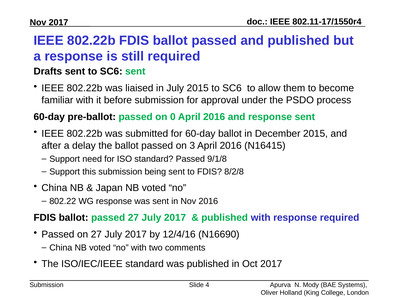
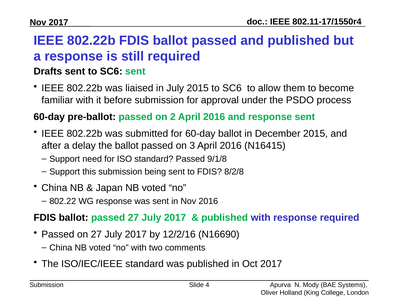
0: 0 -> 2 (173, 117)
12/4/16: 12/4/16 -> 12/2/16 (179, 234)
